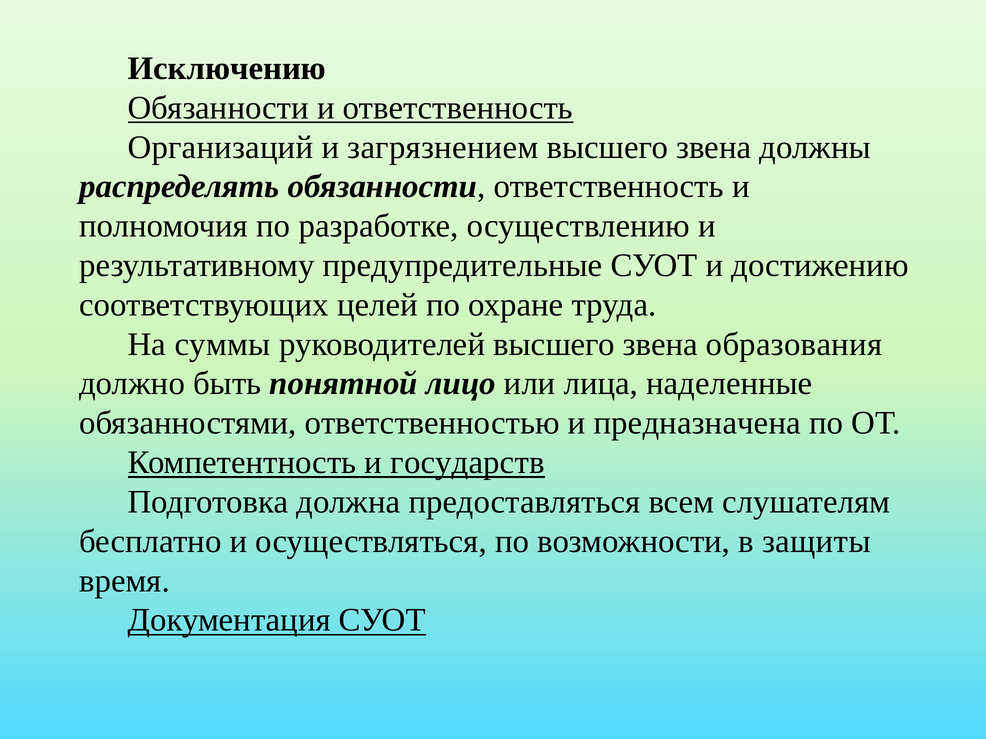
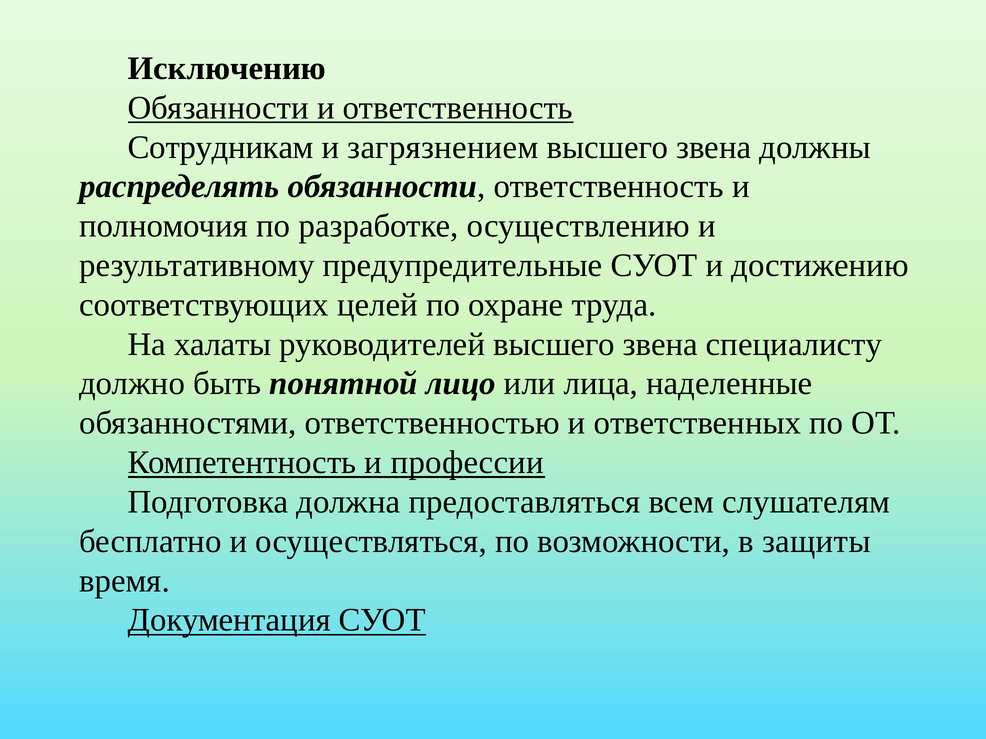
Организаций: Организаций -> Сотрудникам (221, 147)
суммы: суммы -> халаты (223, 344)
образования: образования -> специалисту (794, 344)
предназначена: предназначена -> ответственных (697, 423)
государств: государств -> профессии (467, 463)
